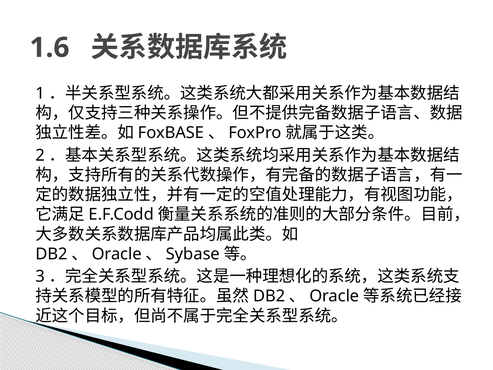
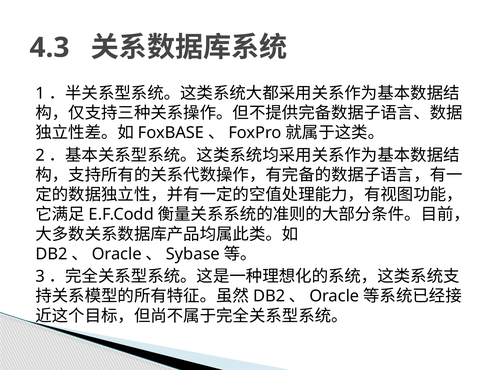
1.6: 1.6 -> 4.3 (49, 48)
